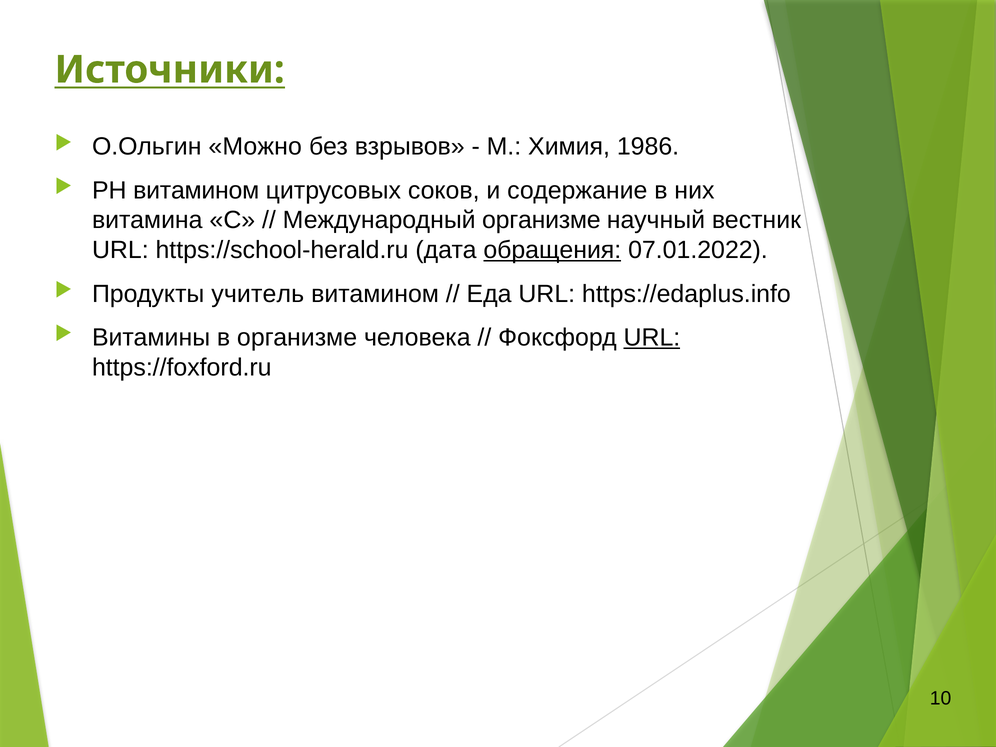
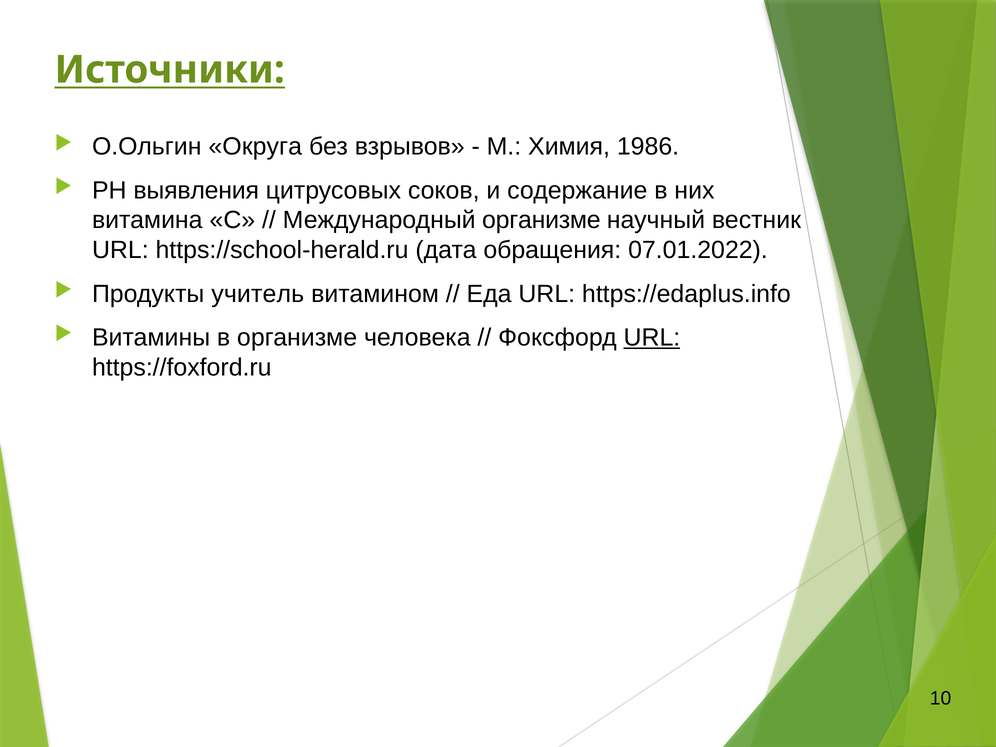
Можно: Можно -> Округа (255, 147)
PH витамином: витамином -> выявления (196, 190)
обращения underline: present -> none (552, 250)
